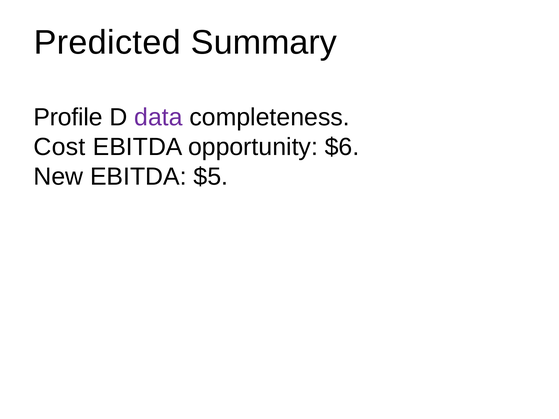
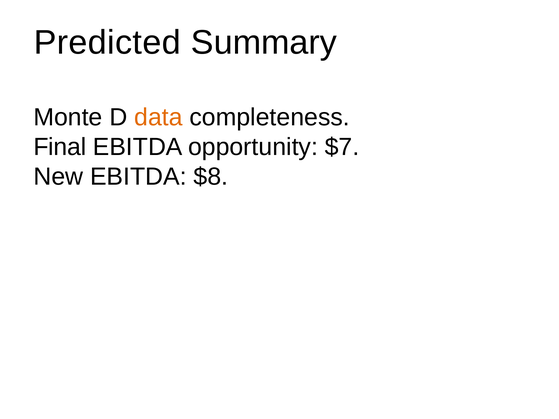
Profile: Profile -> Monte (68, 117)
data colour: purple -> orange (158, 117)
Cost: Cost -> Final (60, 147)
$6: $6 -> $7 (342, 147)
$5: $5 -> $8 (211, 177)
